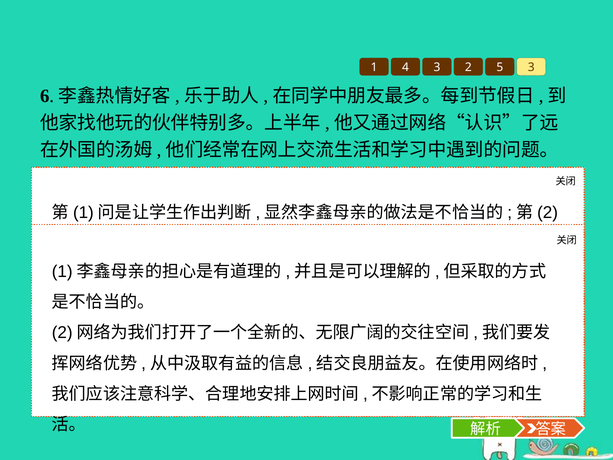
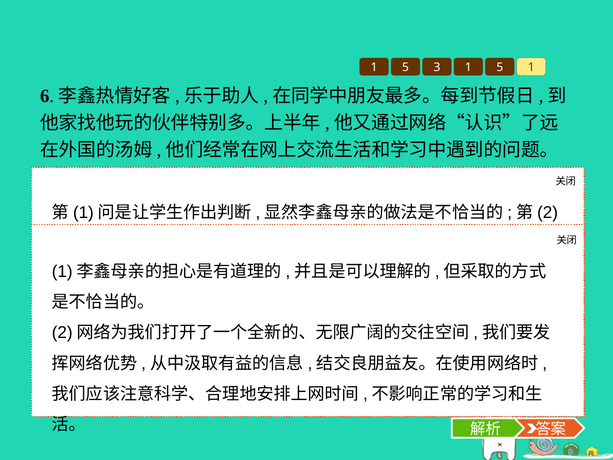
4: 4 -> 5 (406, 67)
3 2: 2 -> 1 (468, 67)
5 3: 3 -> 1 (531, 67)
